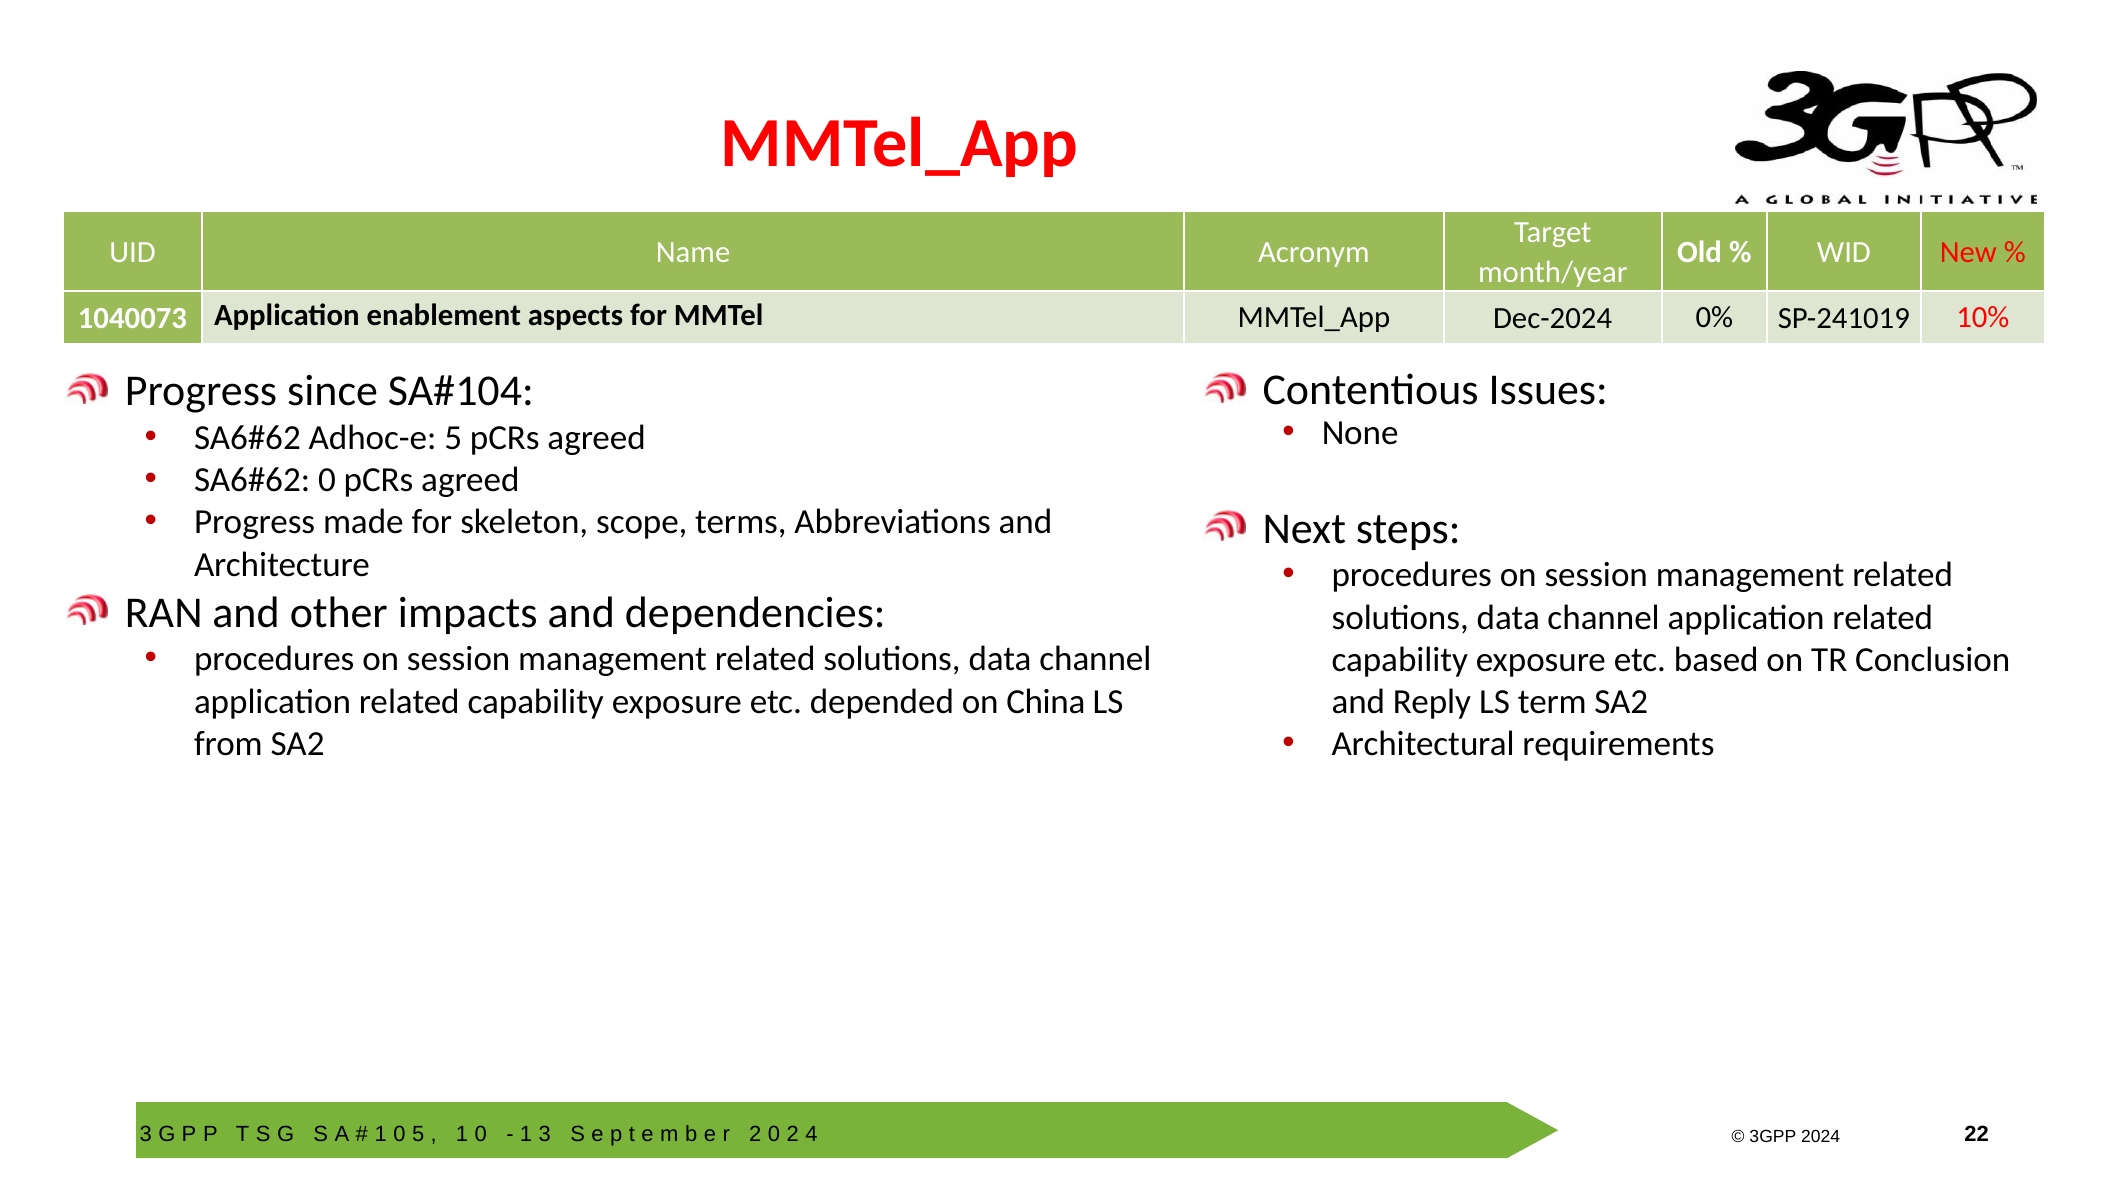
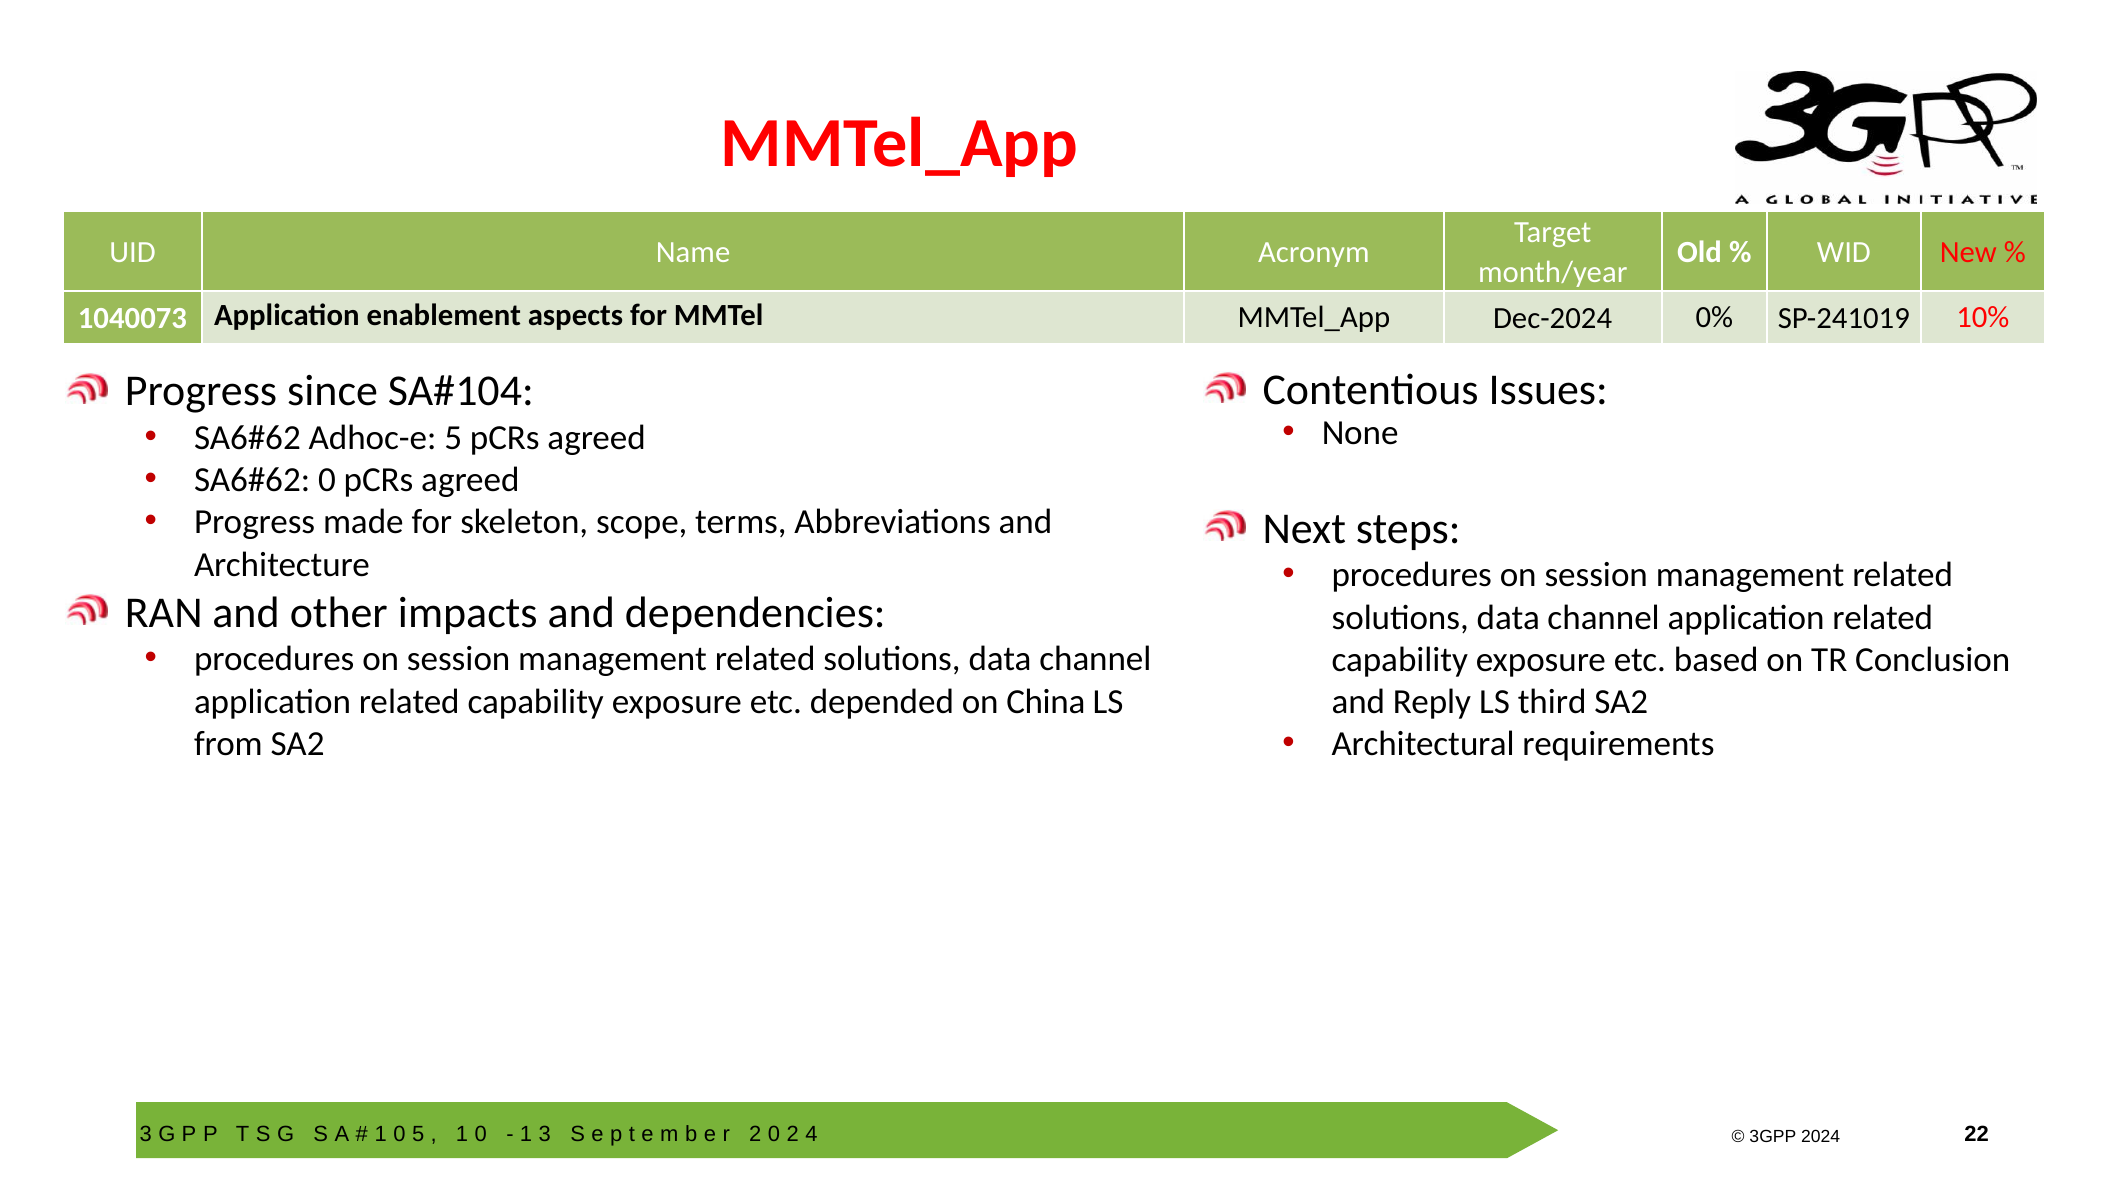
term: term -> third (1552, 702)
